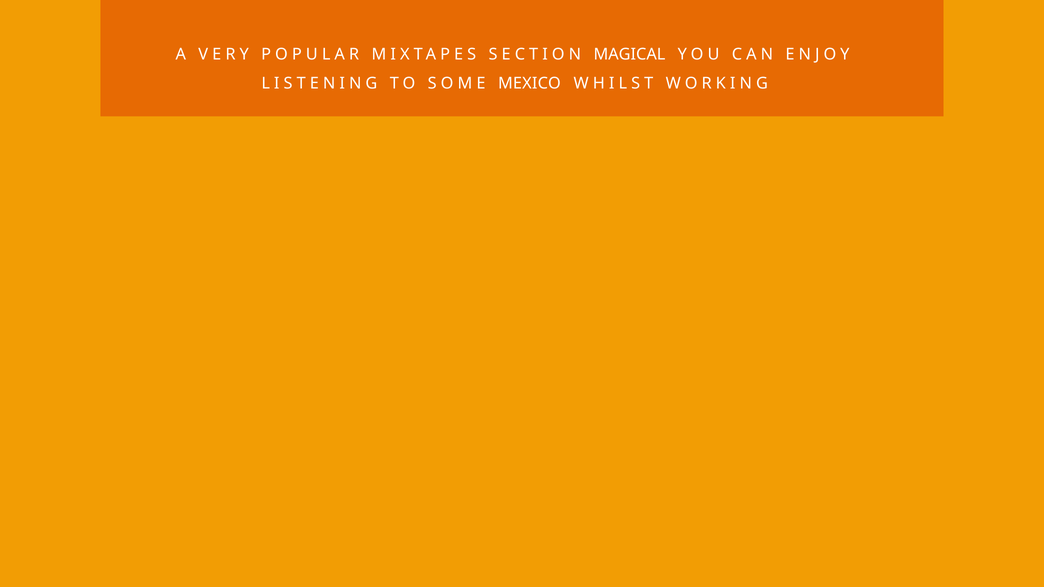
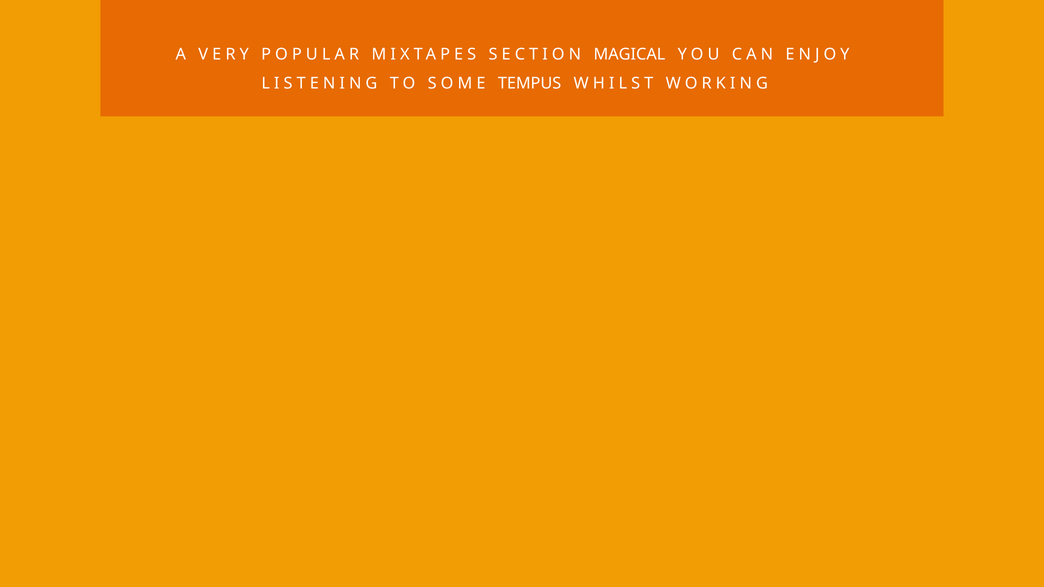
MEXICO: MEXICO -> TEMPUS (530, 84)
